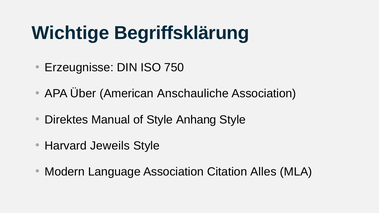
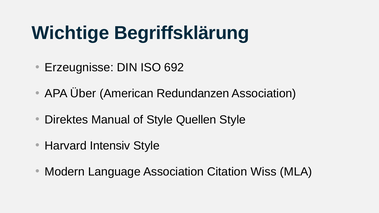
750: 750 -> 692 (174, 68)
Anschauliche: Anschauliche -> Redundanzen (193, 94)
Anhang: Anhang -> Quellen (196, 120)
Jeweils: Jeweils -> Intensiv (110, 146)
Alles: Alles -> Wiss (264, 172)
